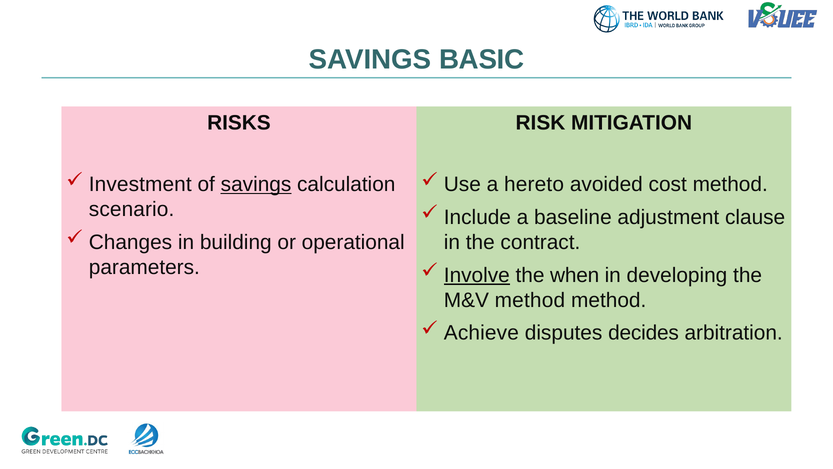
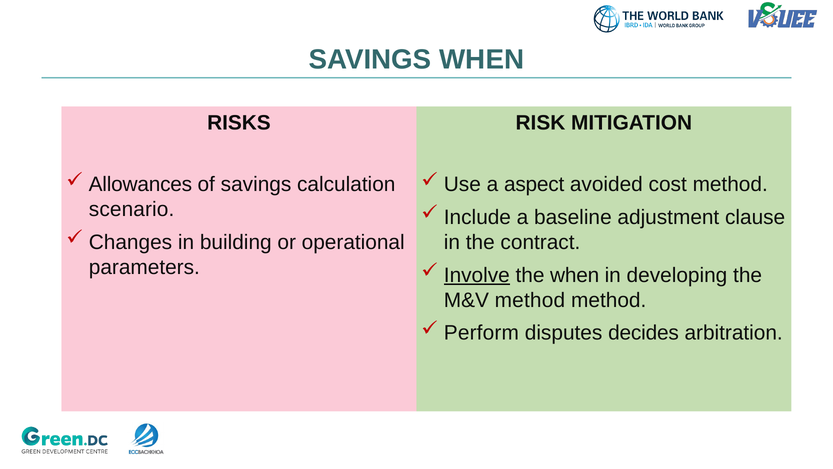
SAVINGS BASIC: BASIC -> WHEN (482, 59)
Investment: Investment -> Allowances (140, 184)
savings underline: present -> none (256, 184)
hereto: hereto -> aspect (534, 184)
Achieve: Achieve -> Perform (481, 333)
